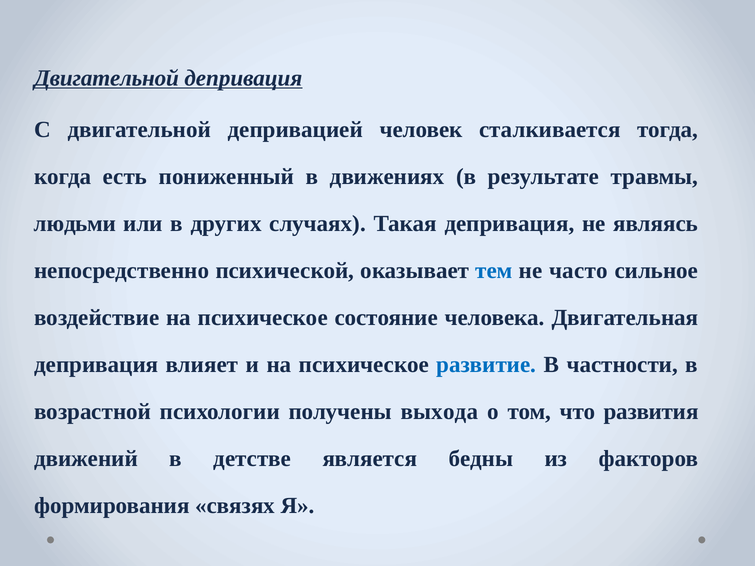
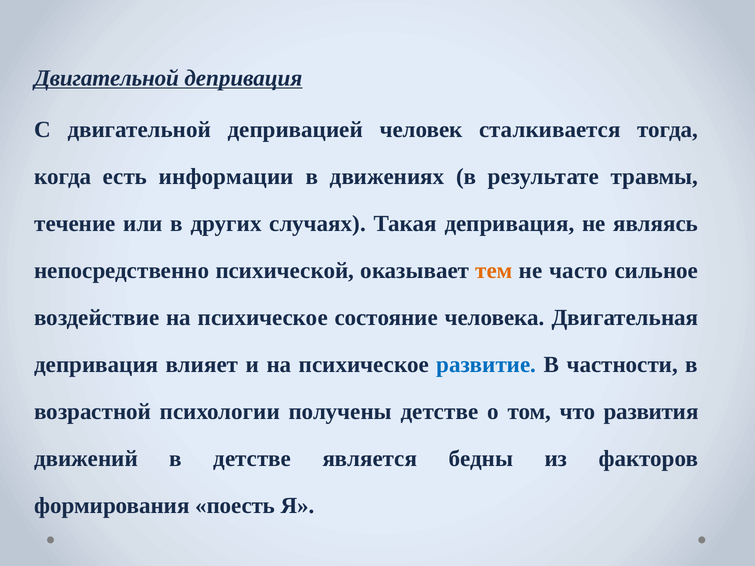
пониженный: пониженный -> информации (226, 177)
людьми: людьми -> течение (75, 224)
тем colour: blue -> orange (494, 271)
получены выхода: выхода -> детстве (440, 412)
связях: связях -> поесть (235, 506)
